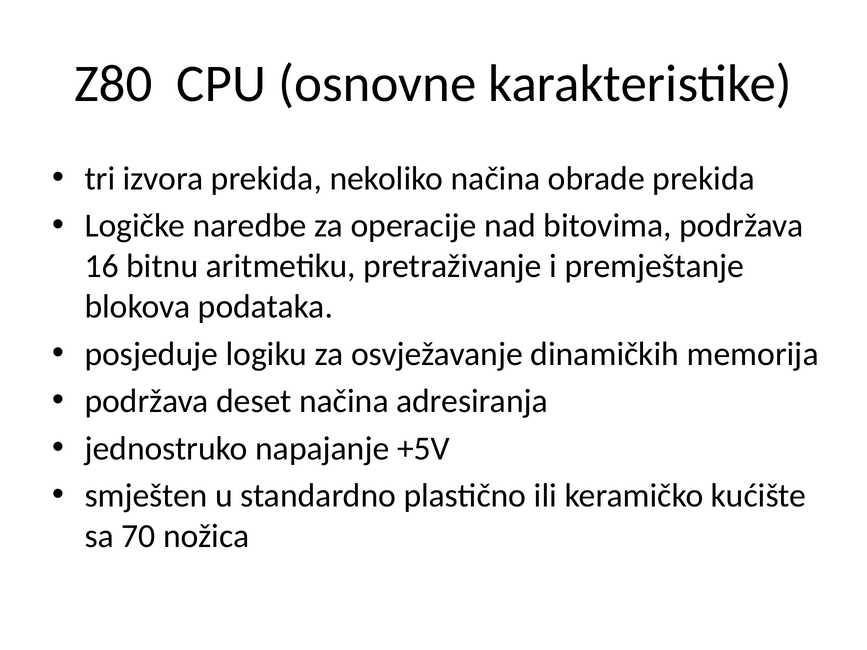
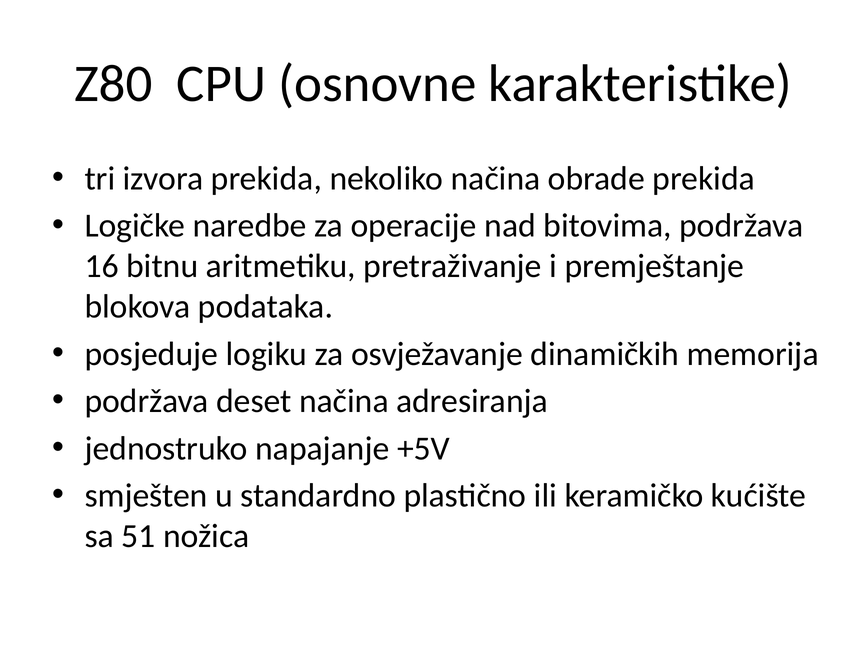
70: 70 -> 51 (138, 536)
